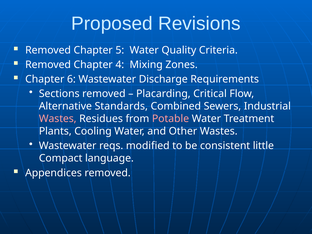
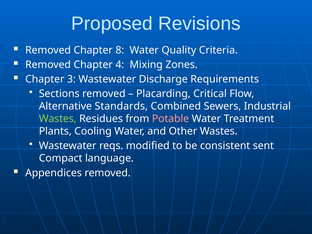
5: 5 -> 8 (120, 50)
6: 6 -> 3 (71, 79)
Wastes colour: pink -> light green (58, 119)
little: little -> sent (263, 146)
